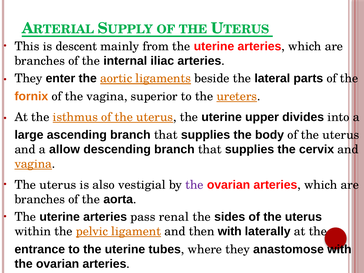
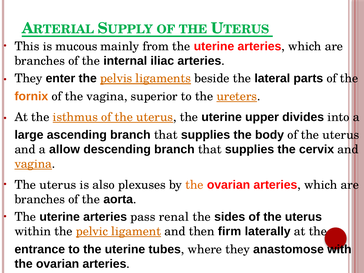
descent: descent -> mucous (76, 46)
aortic: aortic -> pelvis (116, 78)
vestigial: vestigial -> plexuses (142, 185)
the colour: purple -> orange (194, 185)
then with: with -> firm (230, 231)
